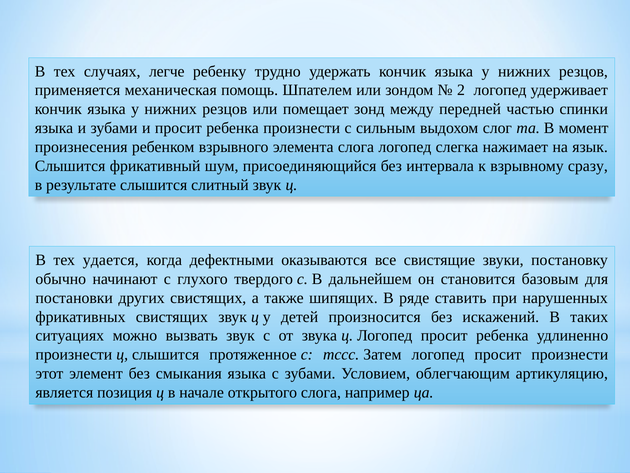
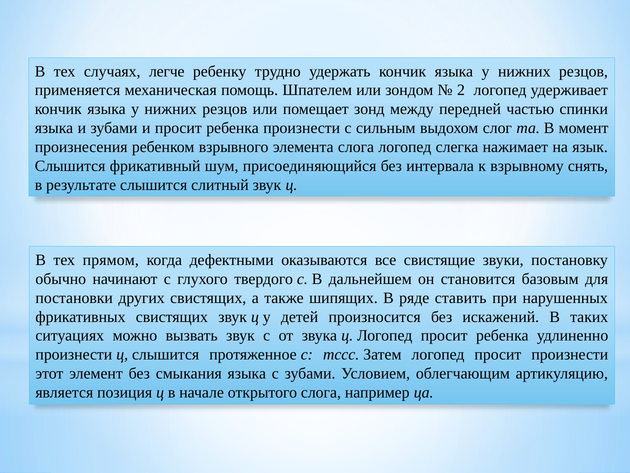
сразу: сразу -> снять (588, 166)
удается: удается -> прямом (111, 260)
